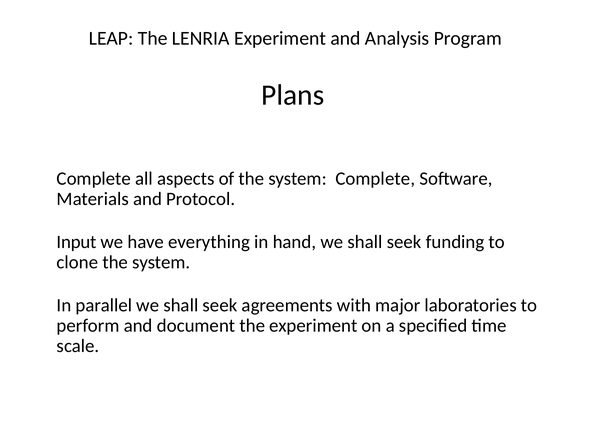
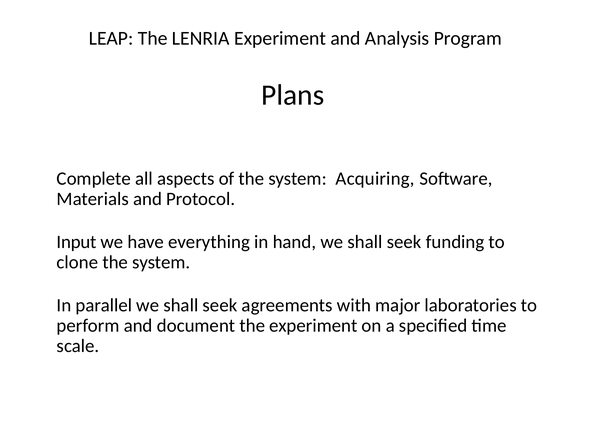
system Complete: Complete -> Acquiring (375, 179)
